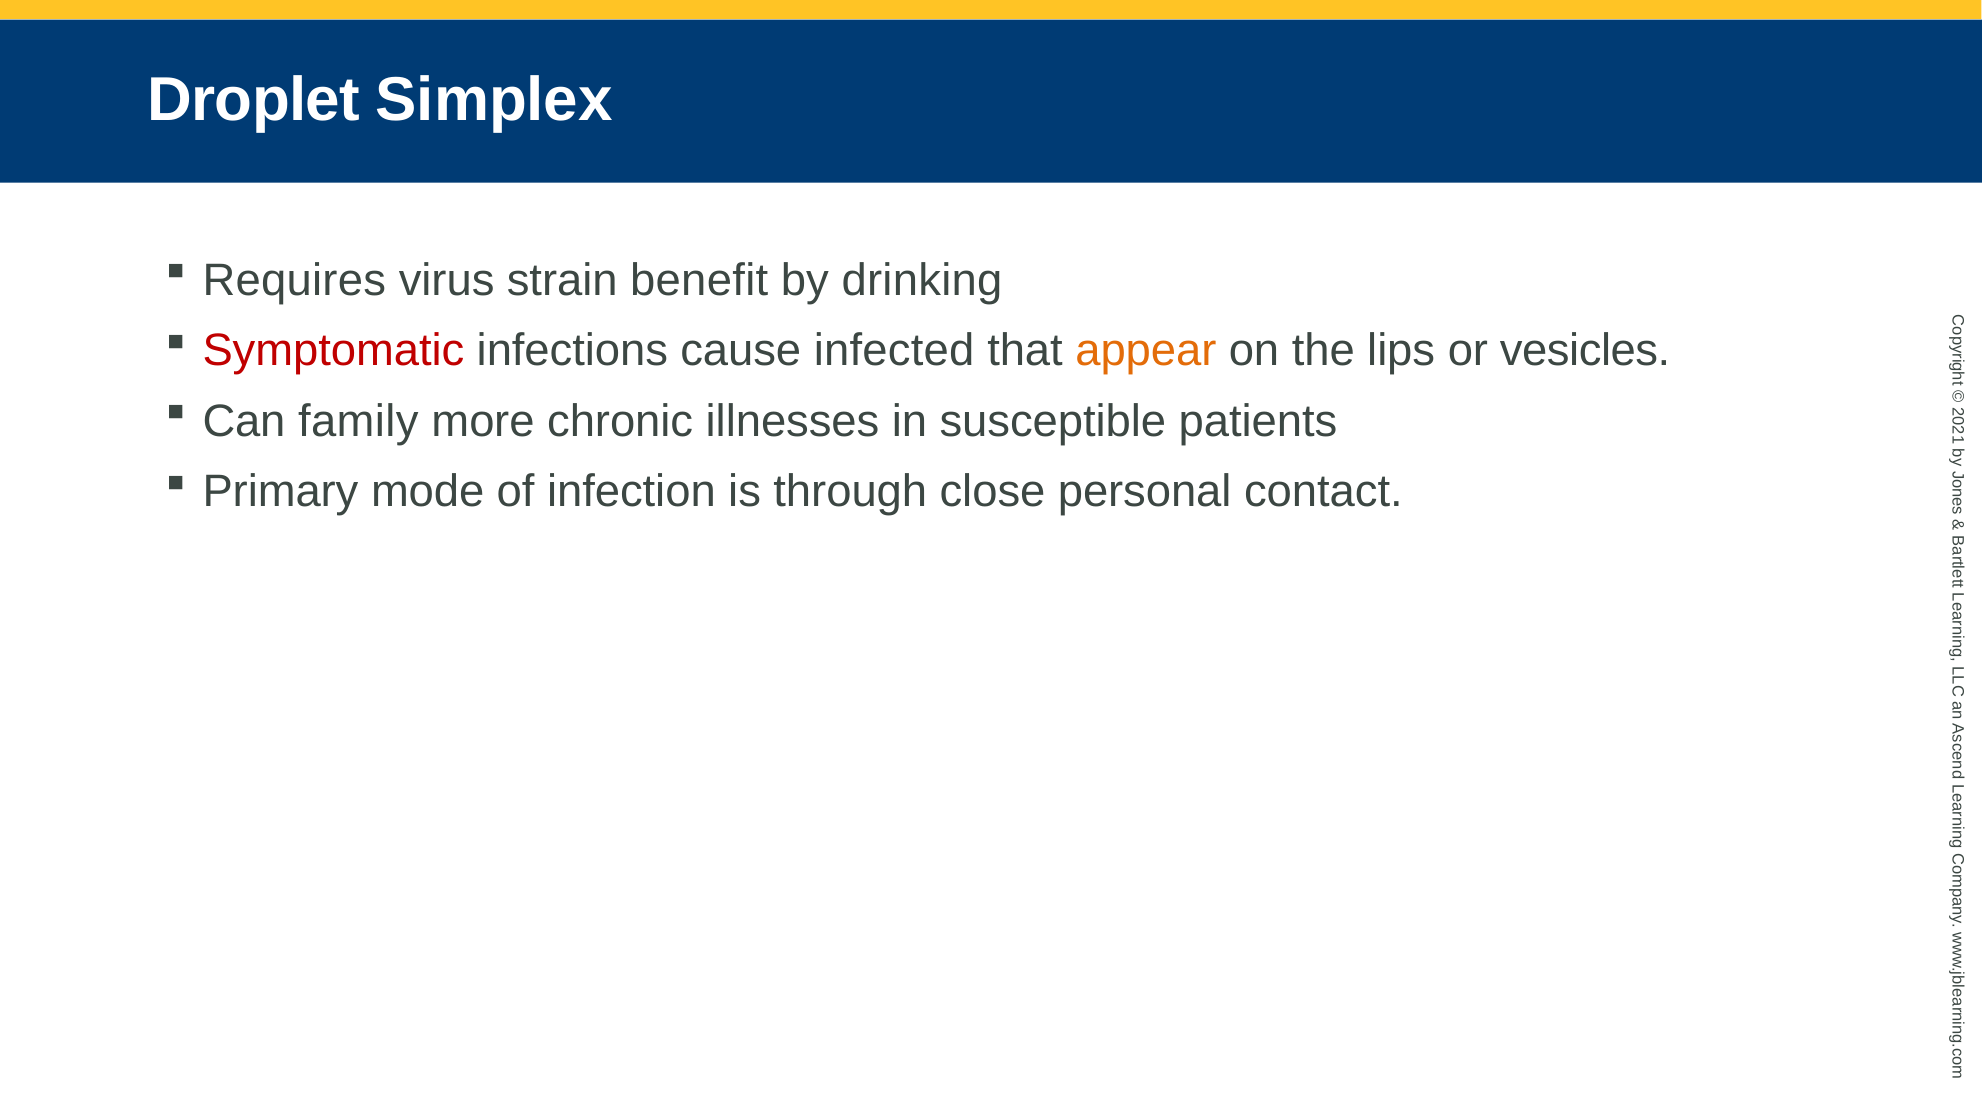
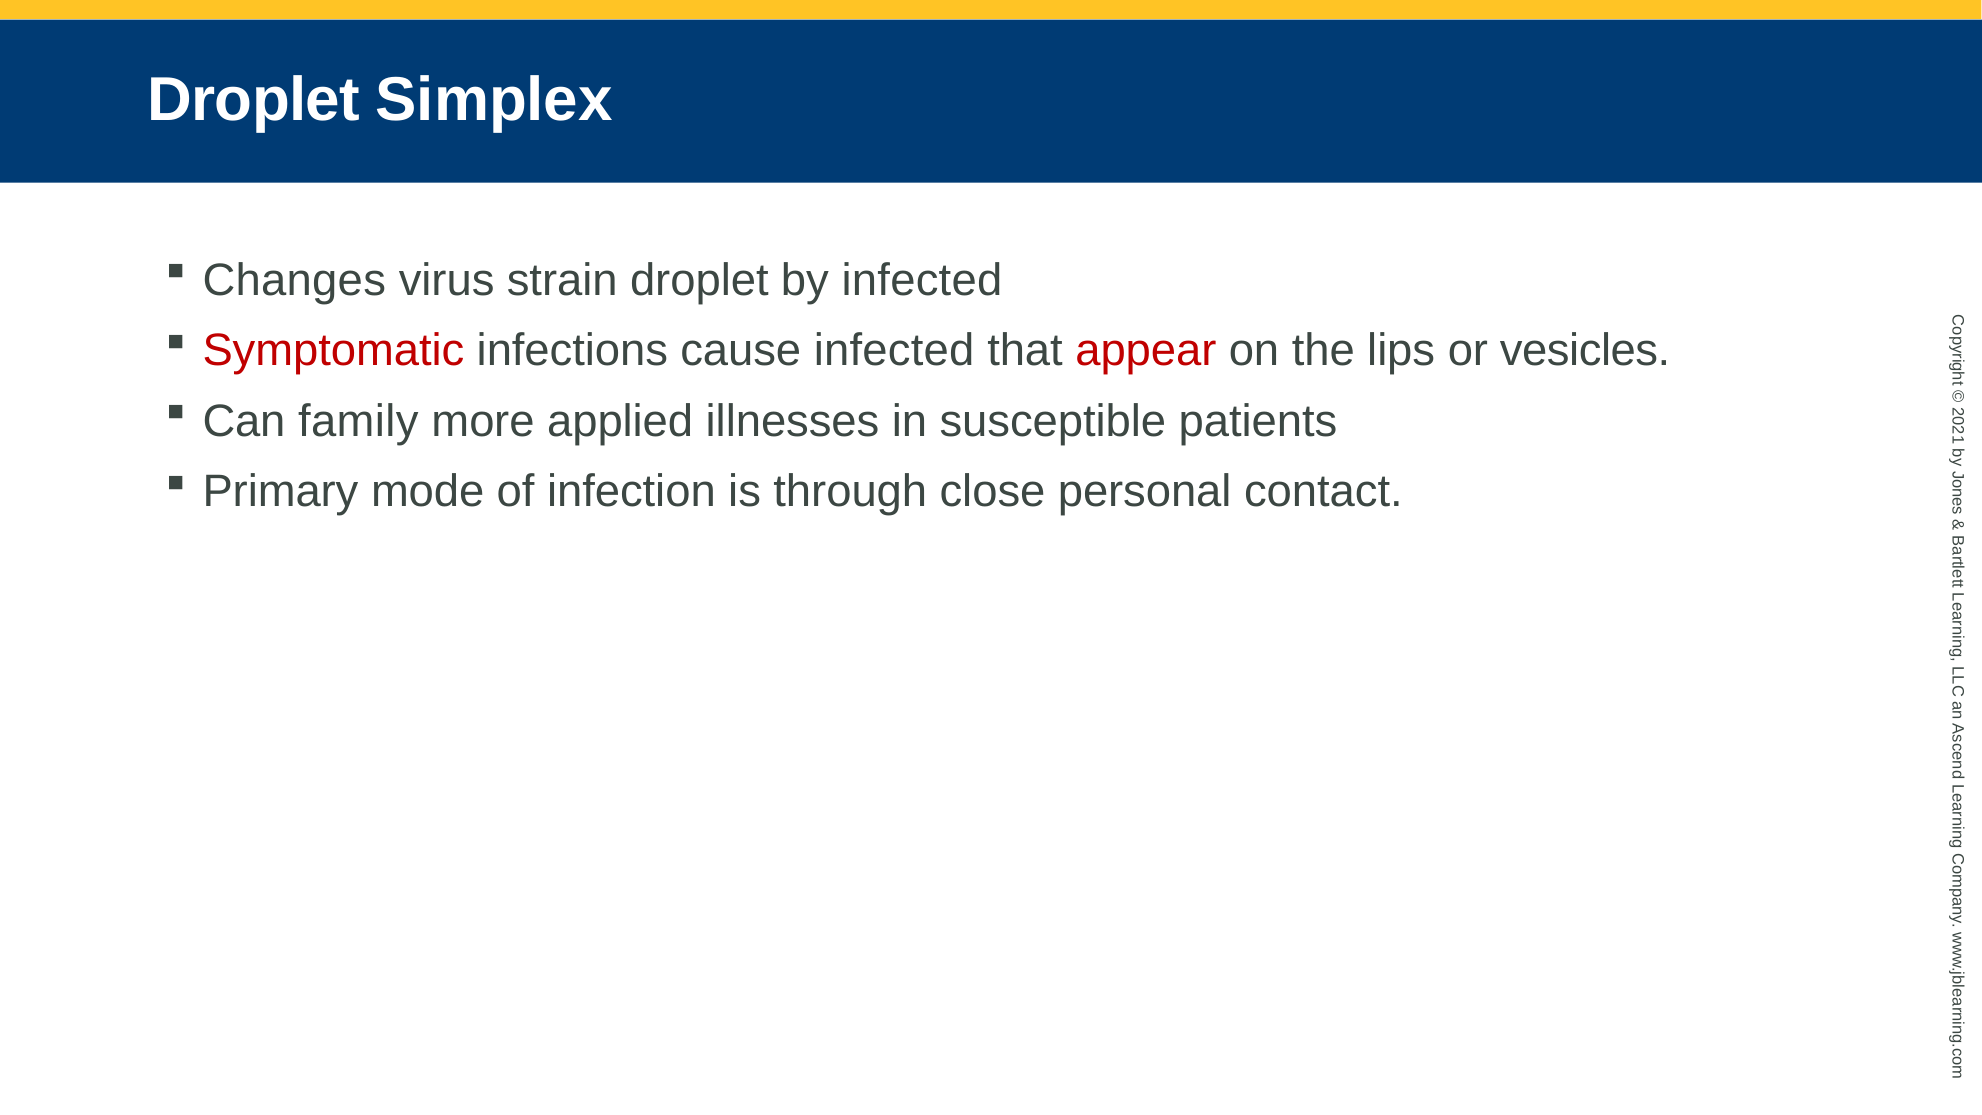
Requires: Requires -> Changes (294, 280)
strain benefit: benefit -> droplet (699, 280)
by drinking: drinking -> infected (922, 280)
appear colour: orange -> red (1146, 351)
chronic: chronic -> applied (620, 421)
